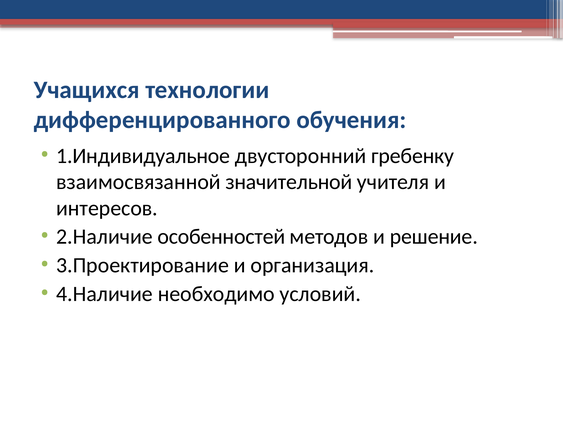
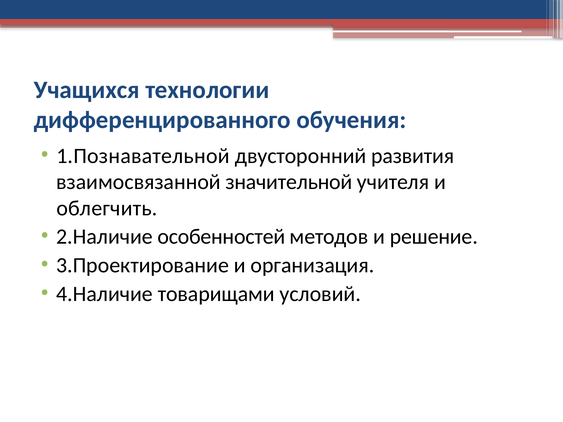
1.Индивидуальное: 1.Индивидуальное -> 1.Познавательной (143, 156)
гребенку: гребенку -> развития (413, 156)
интересов: интересов -> облегчить (107, 208)
необходимо: необходимо -> товарищами (216, 294)
